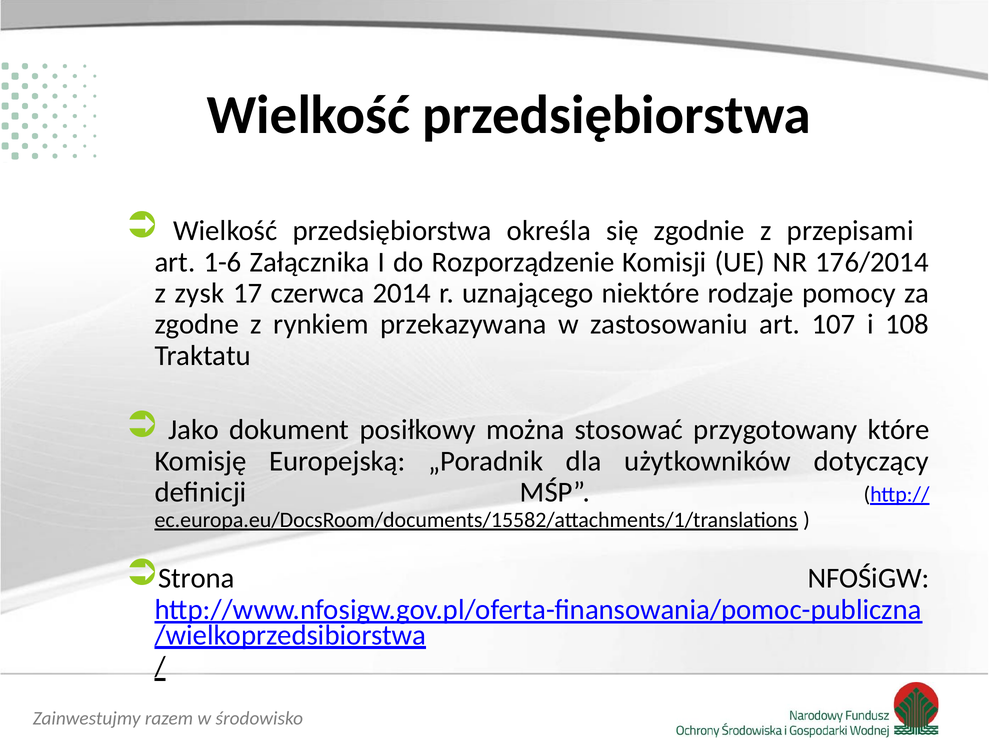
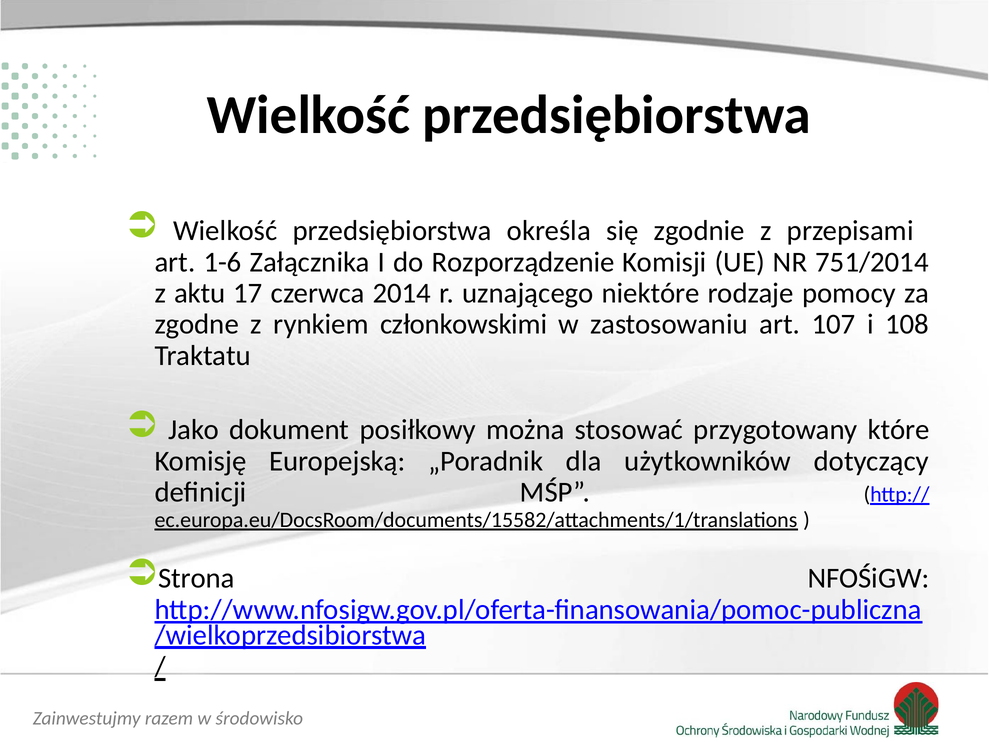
176/2014: 176/2014 -> 751/2014 (872, 262)
zysk: zysk -> aktu (200, 293)
przekazywana: przekazywana -> członkowskimi (464, 324)
